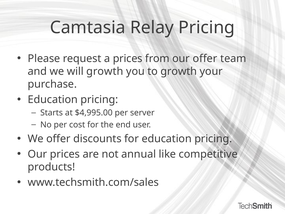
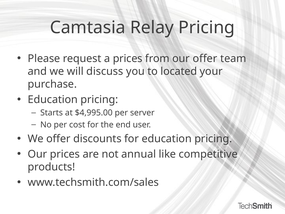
will growth: growth -> discuss (105, 71)
to growth: growth -> located (179, 71)
